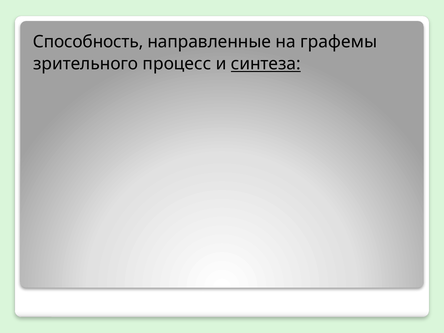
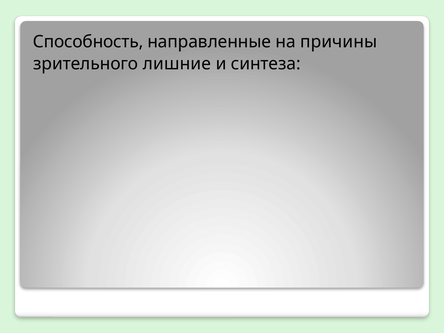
графемы: графемы -> причины (339, 42)
процесс: процесс -> лишние (177, 64)
синтеза underline: present -> none (266, 64)
